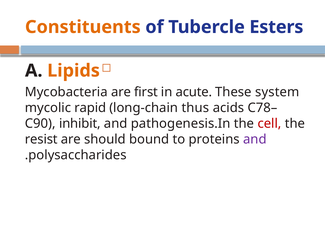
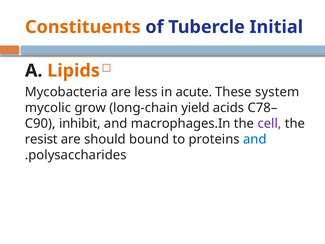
Esters: Esters -> Initial (276, 27)
first: first -> less (146, 92)
rapid: rapid -> grow (90, 108)
thus: thus -> yield (195, 108)
pathogenesis.In: pathogenesis.In -> macrophages.In (181, 123)
cell colour: red -> purple (269, 123)
and colour: purple -> blue (255, 139)
